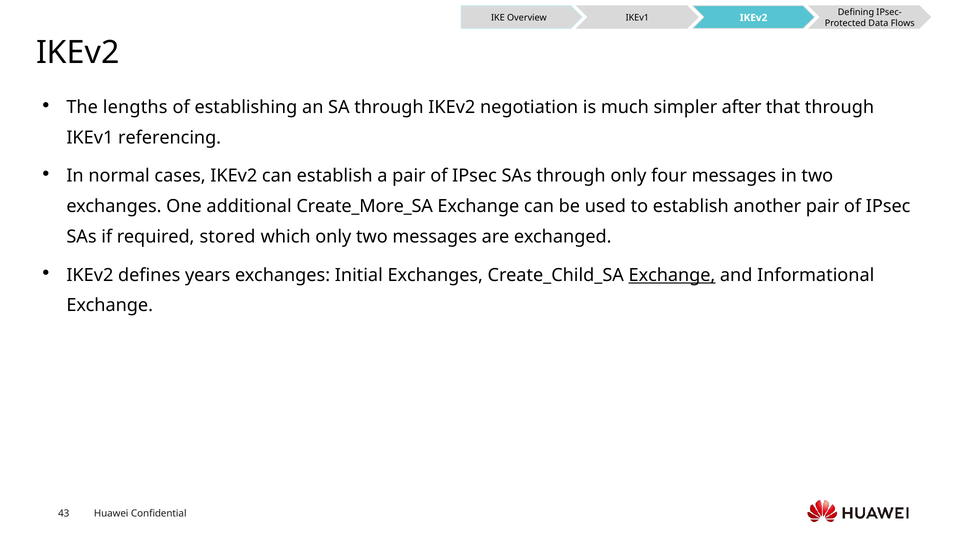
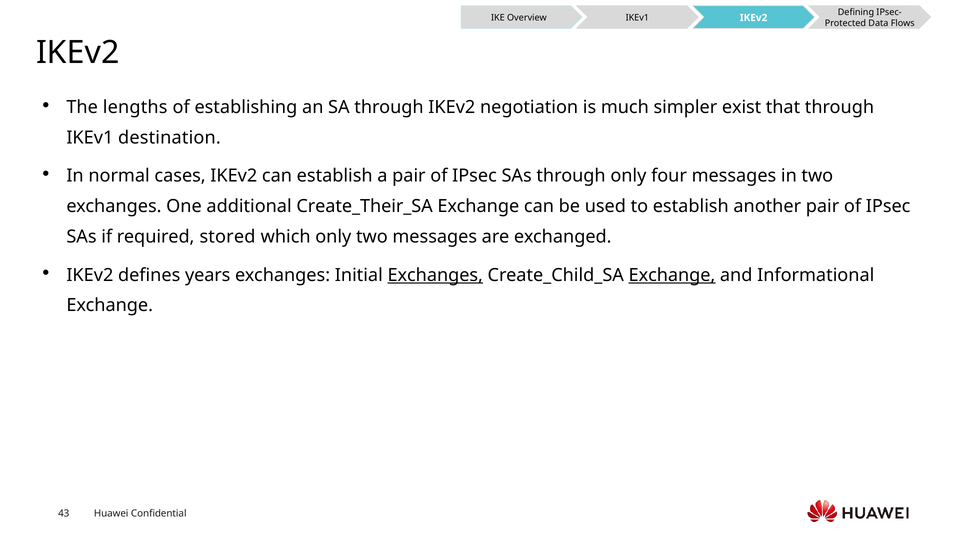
after: after -> exist (742, 107)
referencing: referencing -> destination (169, 138)
Create_More_SA: Create_More_SA -> Create_Their_SA (365, 207)
Exchanges underline: none -> present (435, 275)
